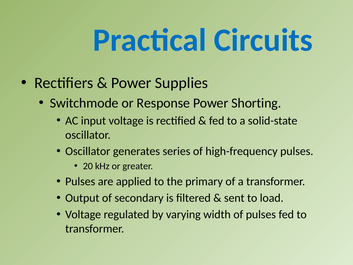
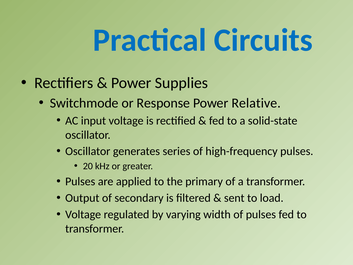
Shorting: Shorting -> Relative (256, 103)
